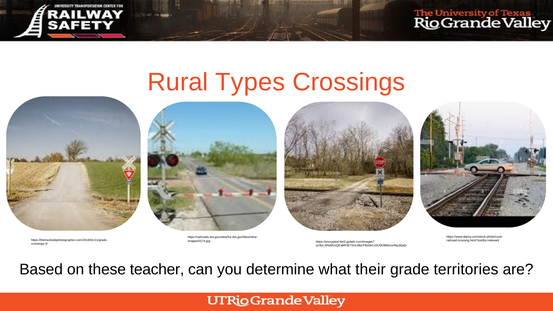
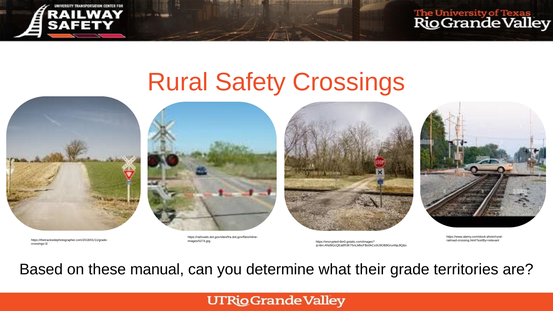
Types: Types -> Safety (250, 82)
teacher: teacher -> manual (157, 270)
